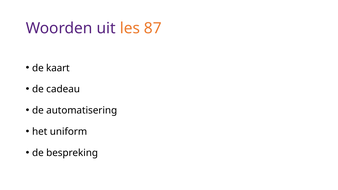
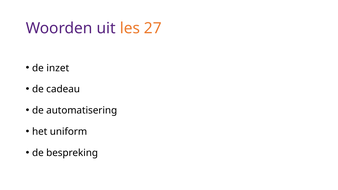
87: 87 -> 27 (153, 28)
kaart: kaart -> inzet (58, 68)
